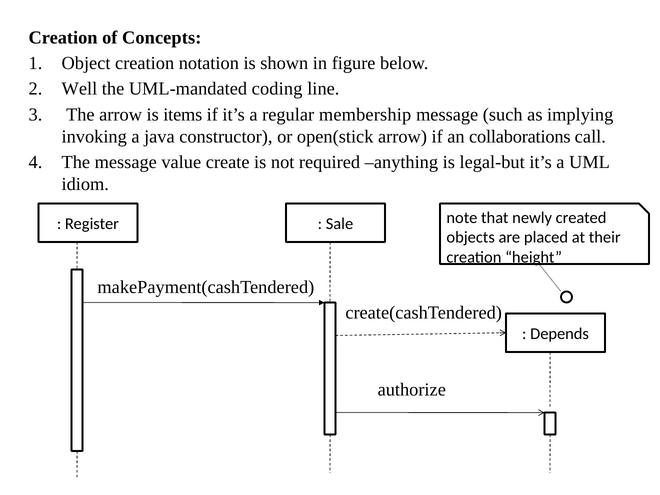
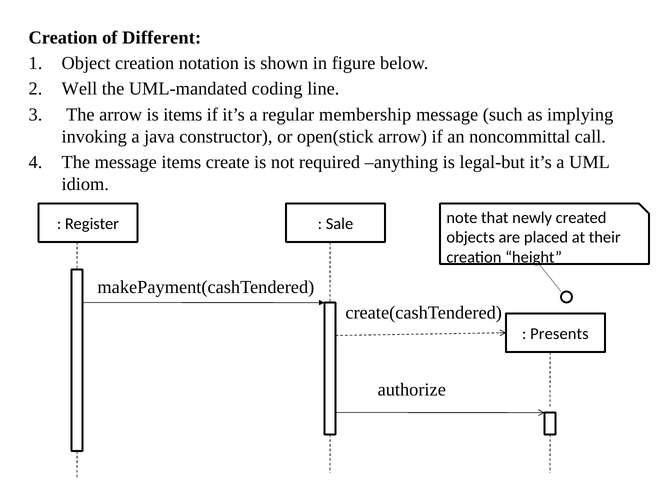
Concepts: Concepts -> Different (162, 38)
collaborations: collaborations -> noncommittal (520, 137)
message value: value -> items (181, 162)
Depends: Depends -> Presents (559, 334)
